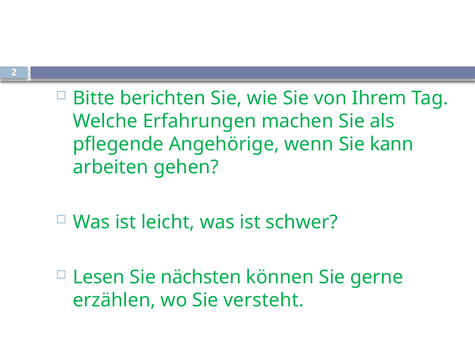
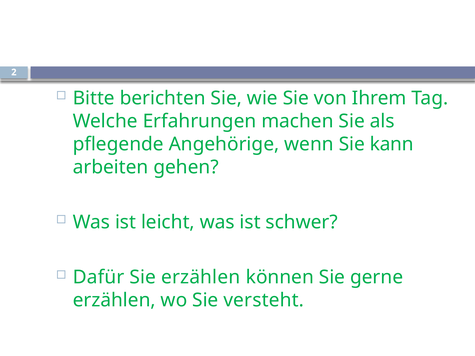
Lesen: Lesen -> Dafür (99, 278)
Sie nächsten: nächsten -> erzählen (201, 278)
